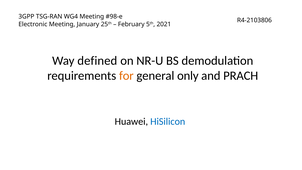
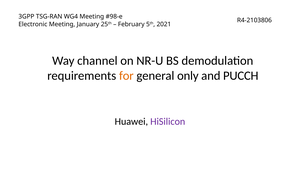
defined: defined -> channel (97, 61)
PRACH: PRACH -> PUCCH (241, 76)
HiSilicon colour: blue -> purple (168, 121)
